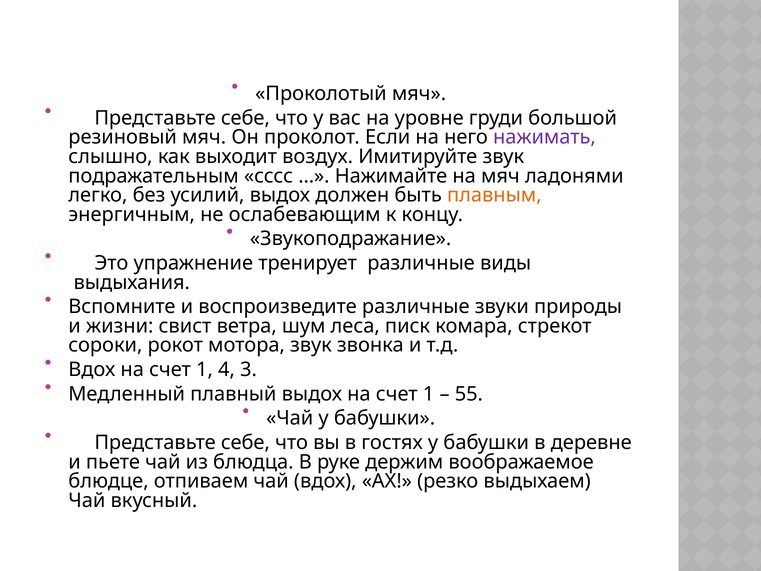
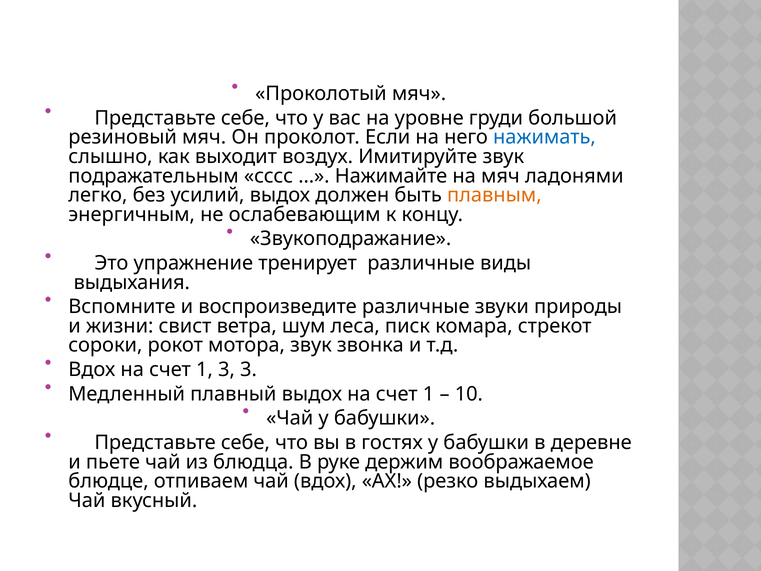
нажимать colour: purple -> blue (544, 137)
1 4: 4 -> 3 (227, 369)
55: 55 -> 10 (469, 394)
